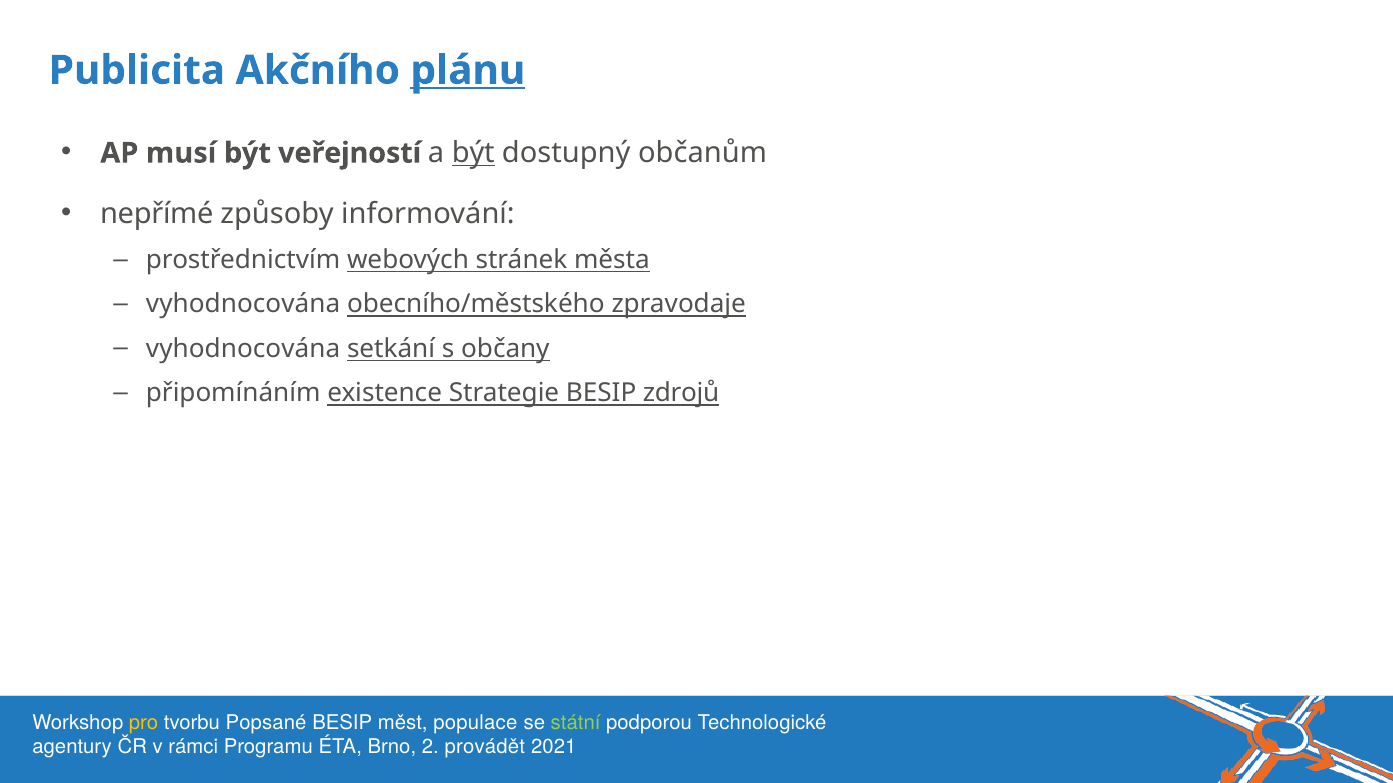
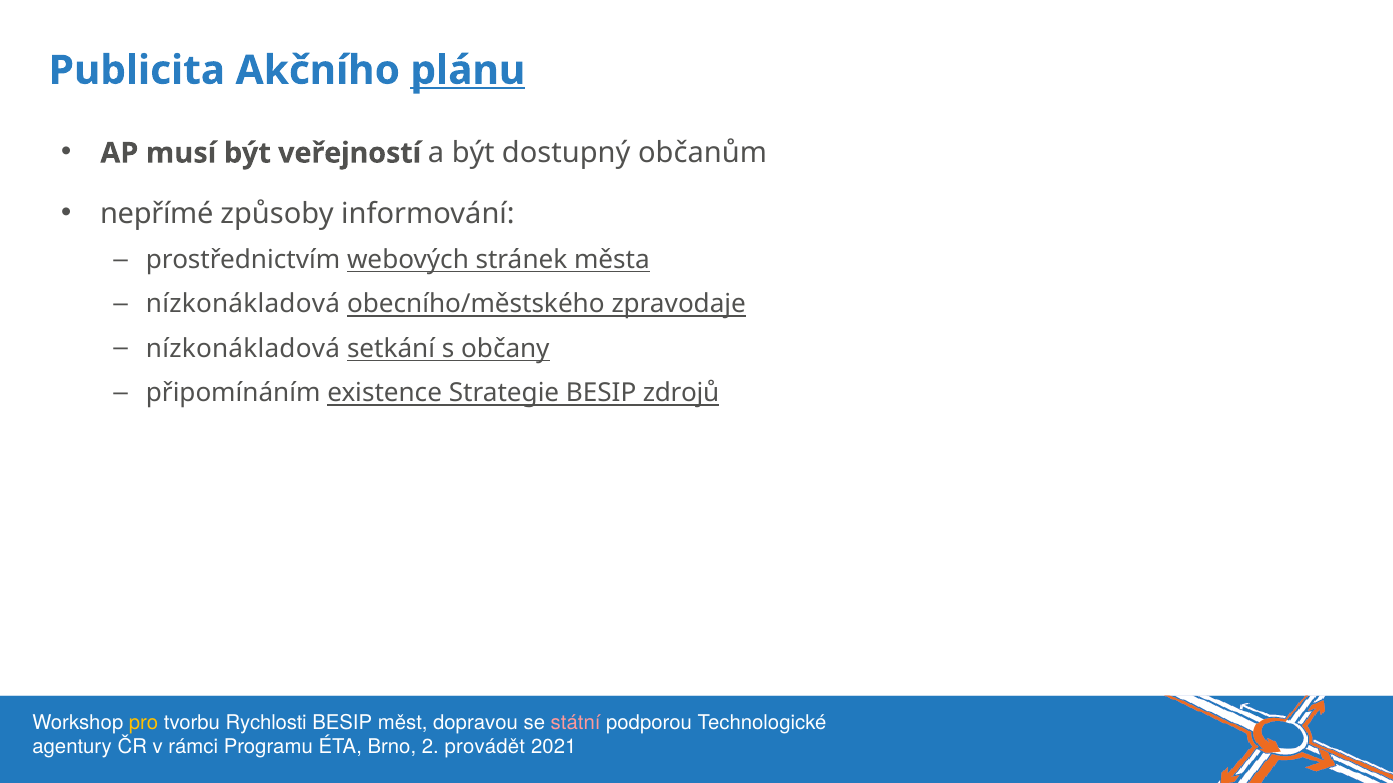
být underline: present -> none (473, 153)
vyhodnocována: vyhodnocována -> nízkonákladová (243, 305)
vyhodnocována: vyhodnocována -> nízkonákladová (243, 349)
Popsané: Popsané -> Rychlosti (266, 723)
populace: populace -> dopravou (476, 723)
státní colour: light green -> pink (576, 723)
